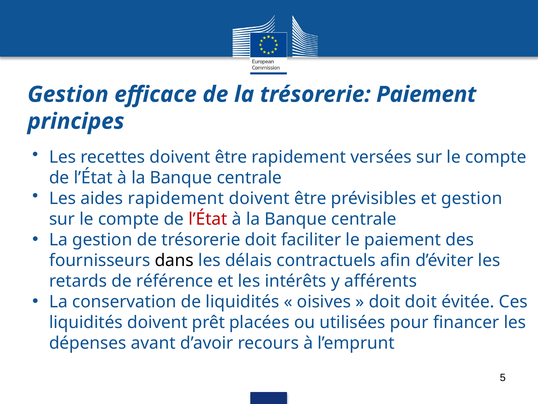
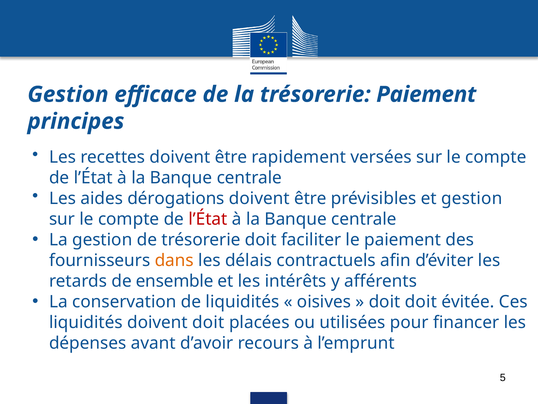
aides rapidement: rapidement -> dérogations (176, 198)
dans colour: black -> orange (174, 260)
référence: référence -> ensemble (175, 281)
doivent prêt: prêt -> doit (208, 322)
